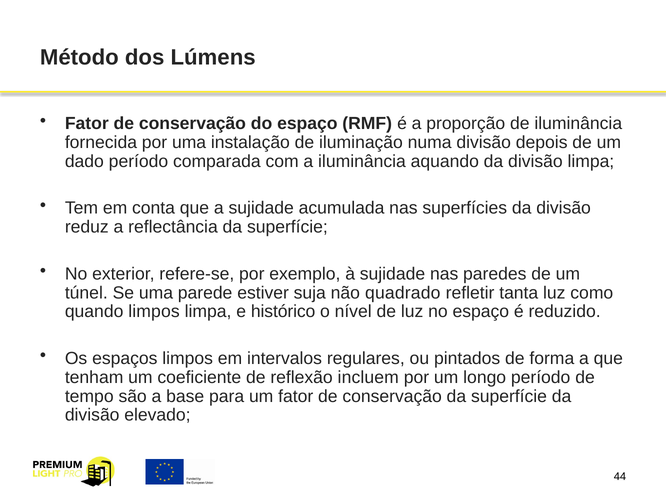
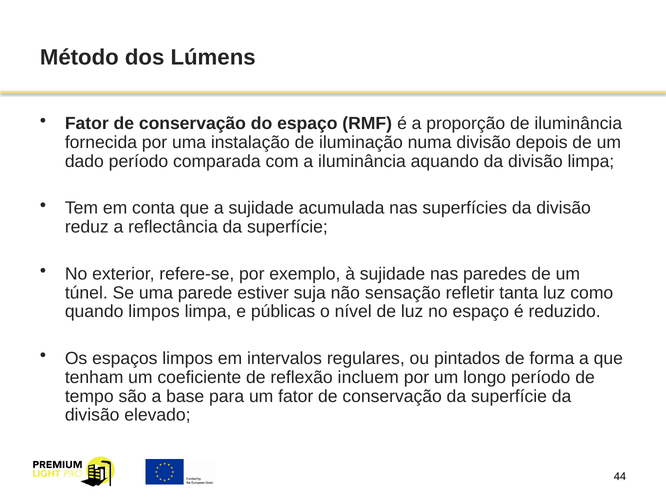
quadrado: quadrado -> sensação (403, 293)
histórico: histórico -> públicas (283, 312)
